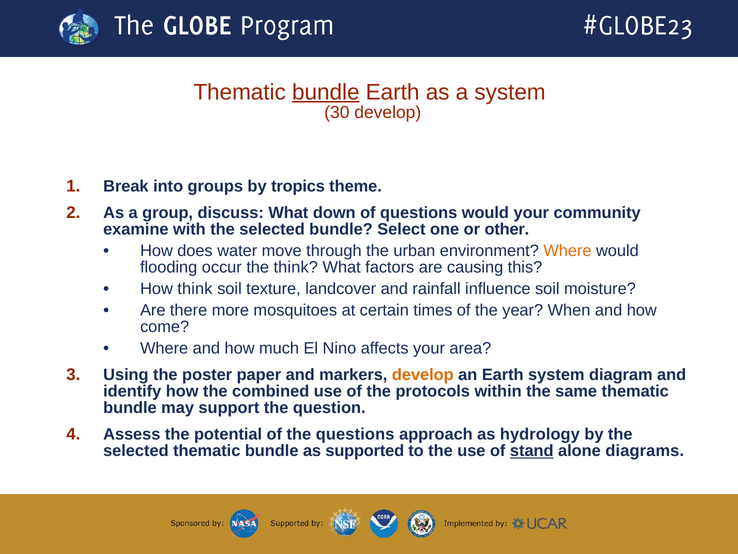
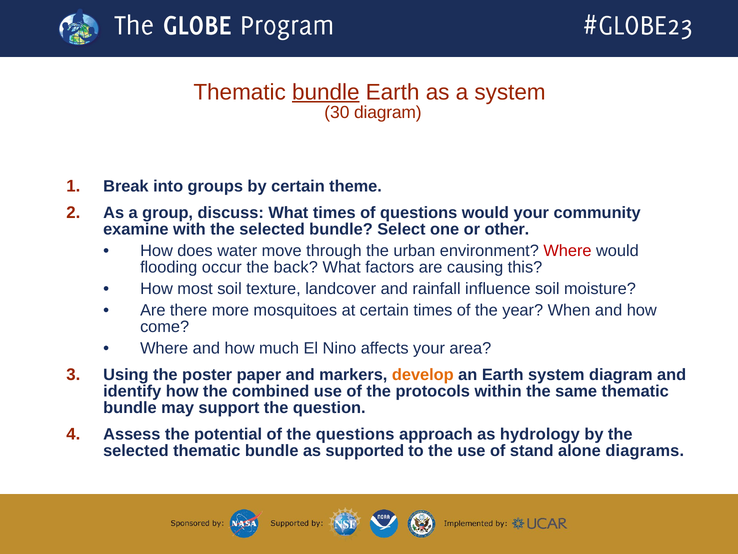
30 develop: develop -> diagram (388, 112)
by tropics: tropics -> certain (298, 186)
What down: down -> times (334, 213)
Where colour: orange -> red (567, 251)
the think: think -> back (296, 267)
How think: think -> most (195, 289)
stand underline: present -> none (532, 450)
